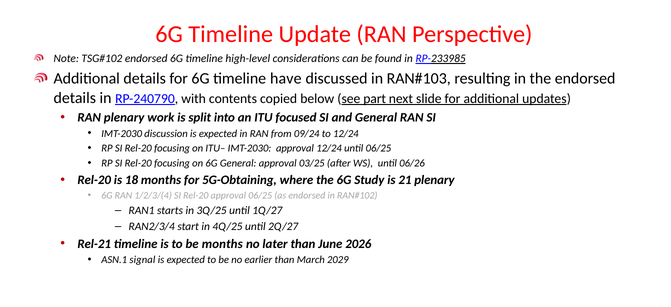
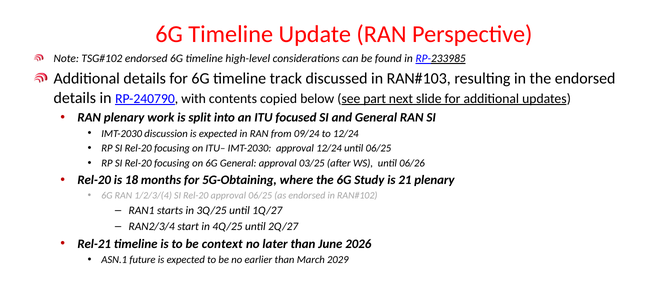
have: have -> track (286, 79)
be months: months -> context (222, 244)
signal: signal -> future (142, 260)
